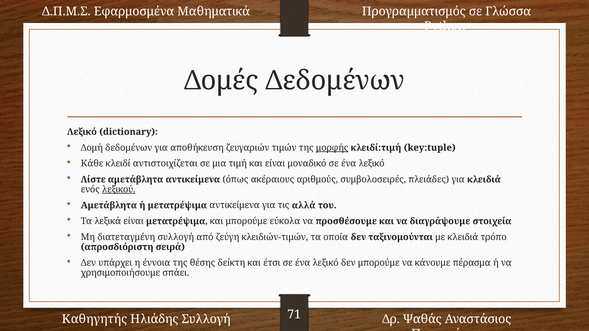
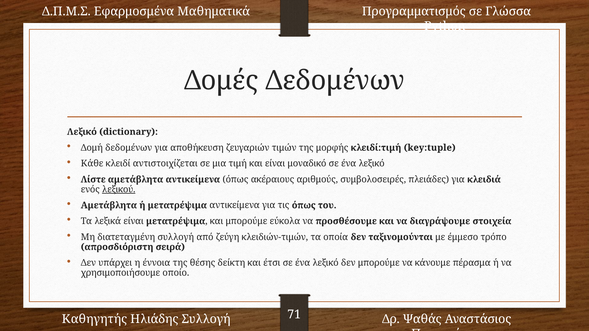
μορφής underline: present -> none (332, 148)
τις αλλά: αλλά -> όπως (304, 205)
με κλειδιά: κλειδιά -> έμμεσο (463, 237)
σπάει: σπάει -> οποίο (176, 273)
